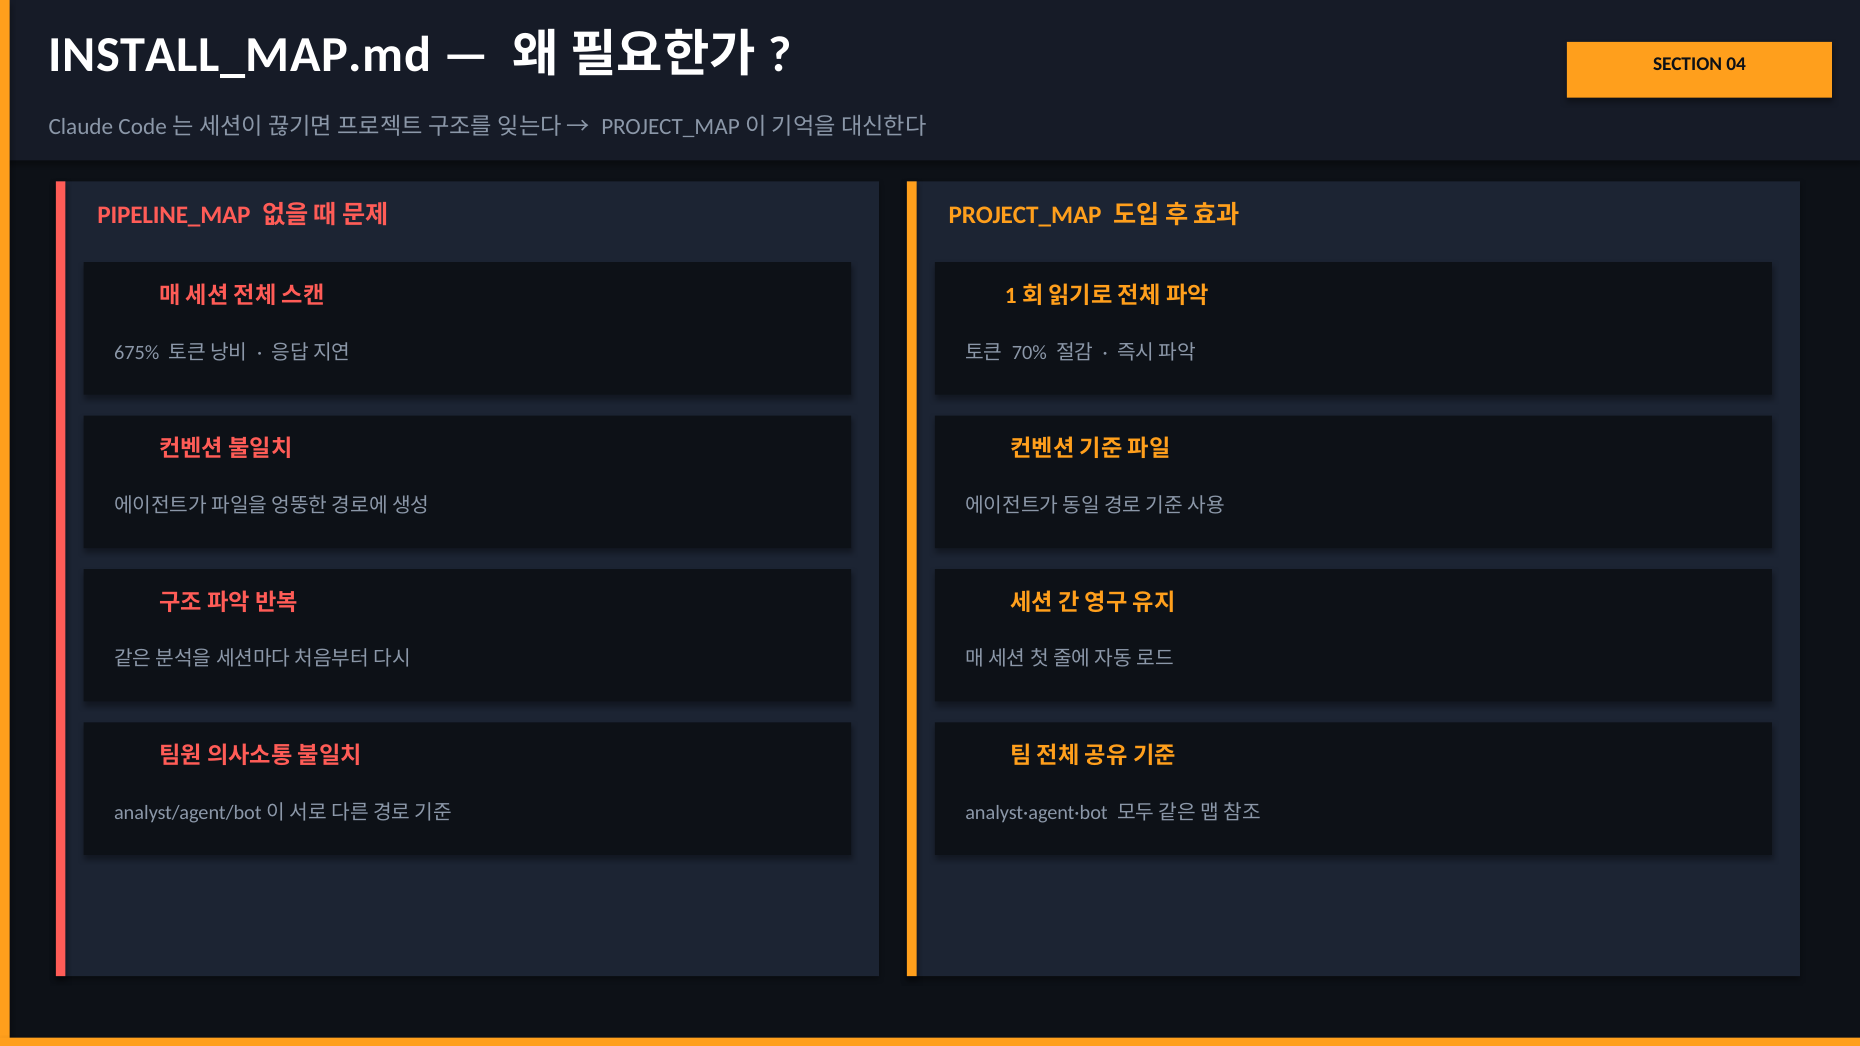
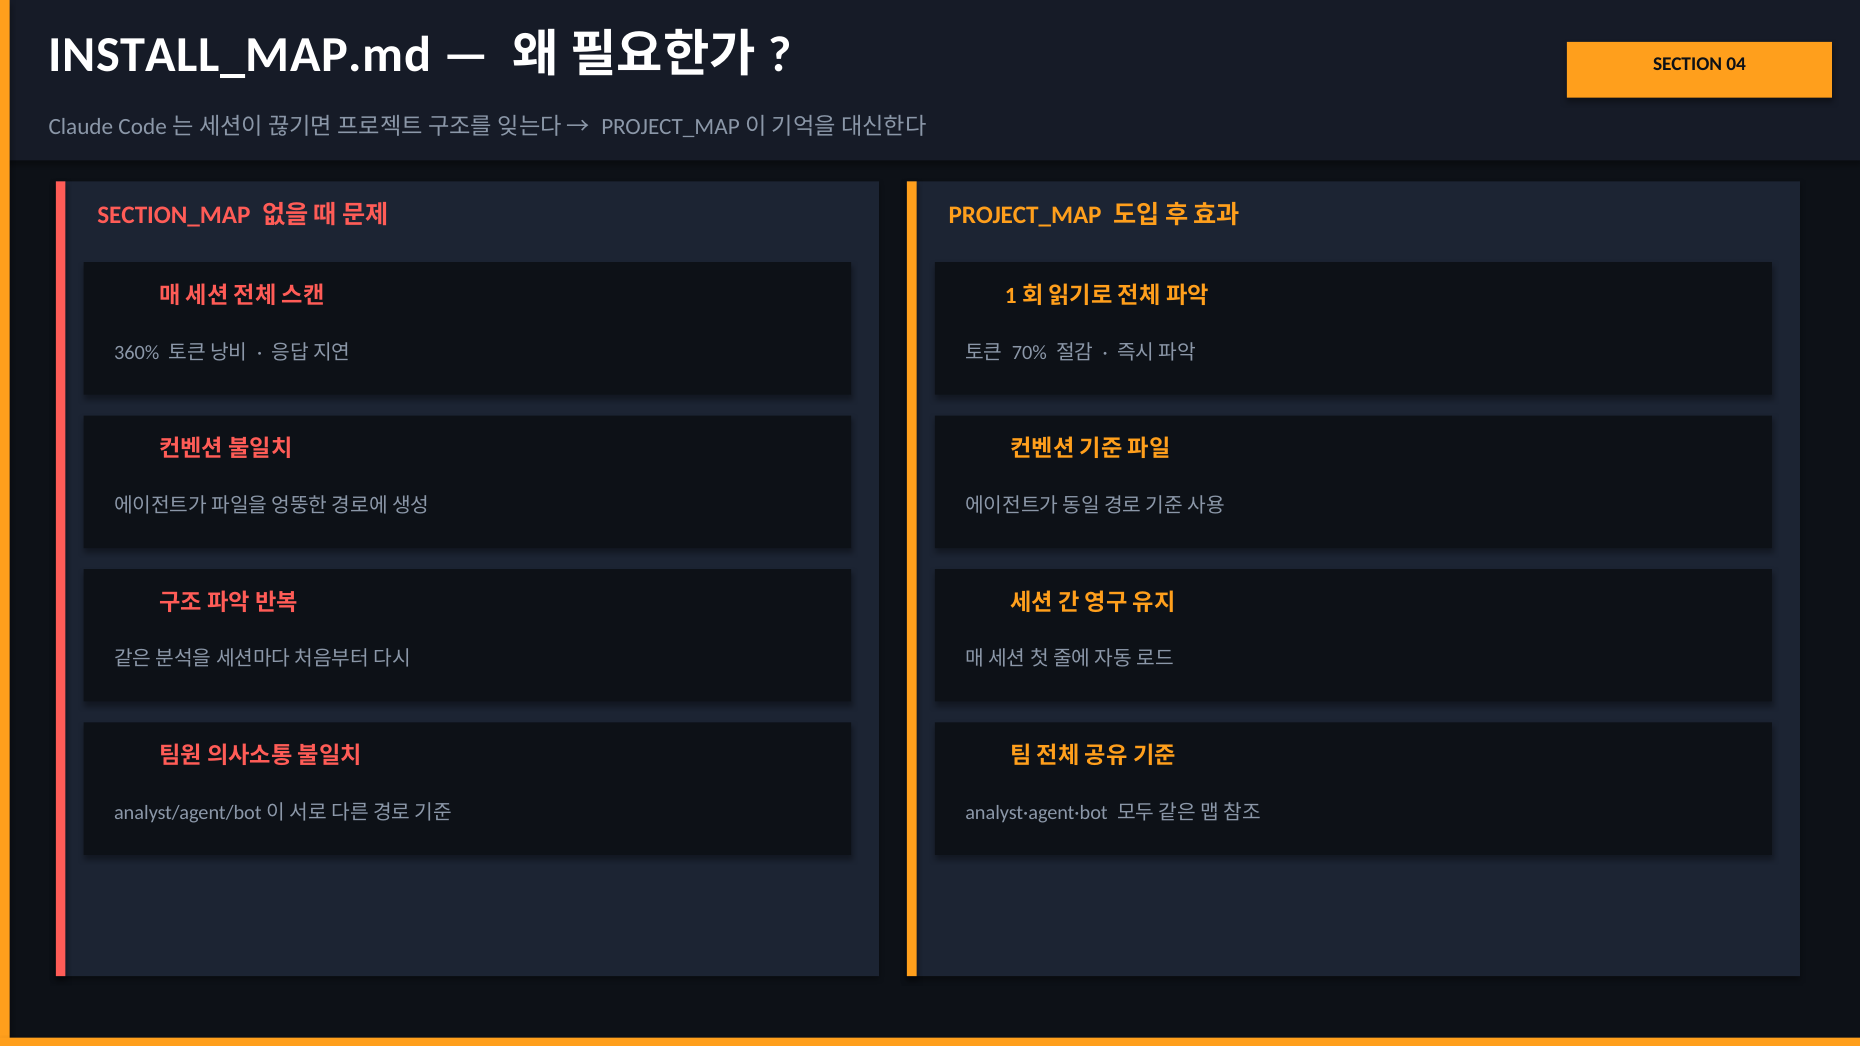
PIPELINE_MAP: PIPELINE_MAP -> SECTION_MAP (174, 215)
675%: 675% -> 360% (137, 353)
